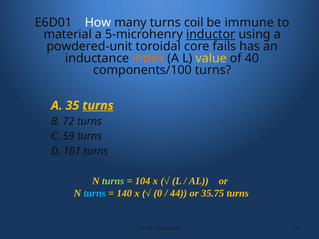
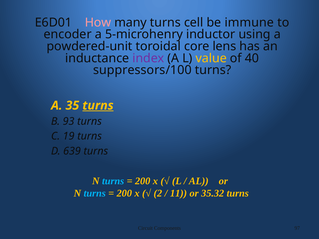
How colour: white -> pink (98, 23)
coil: coil -> cell (194, 23)
material: material -> encoder (68, 34)
inductor underline: present -> none (211, 34)
fails: fails -> lens (224, 46)
index colour: orange -> purple (148, 58)
components/100: components/100 -> suppressors/100 (142, 70)
72: 72 -> 93 (69, 121)
59: 59 -> 19 (69, 136)
161: 161 -> 639 (72, 151)
turns colour: light green -> light blue (113, 181)
104: 104 -> 200 (143, 181)
140: 140 -> 200 (124, 193)
0: 0 -> 2 (158, 193)
44: 44 -> 11 (179, 193)
35.75: 35.75 -> 35.32 (213, 193)
